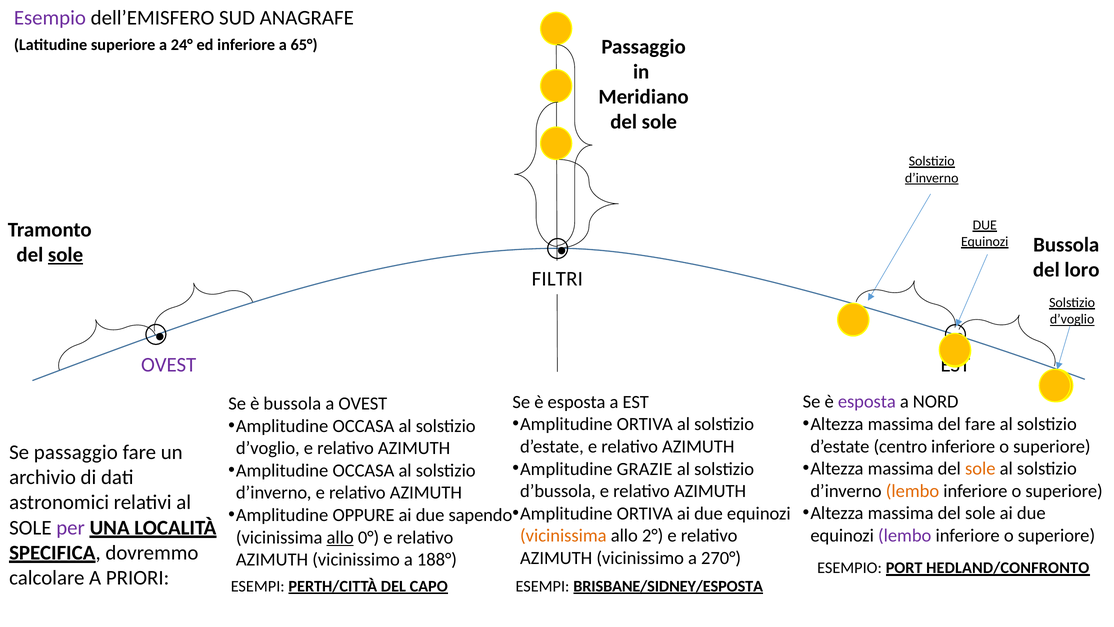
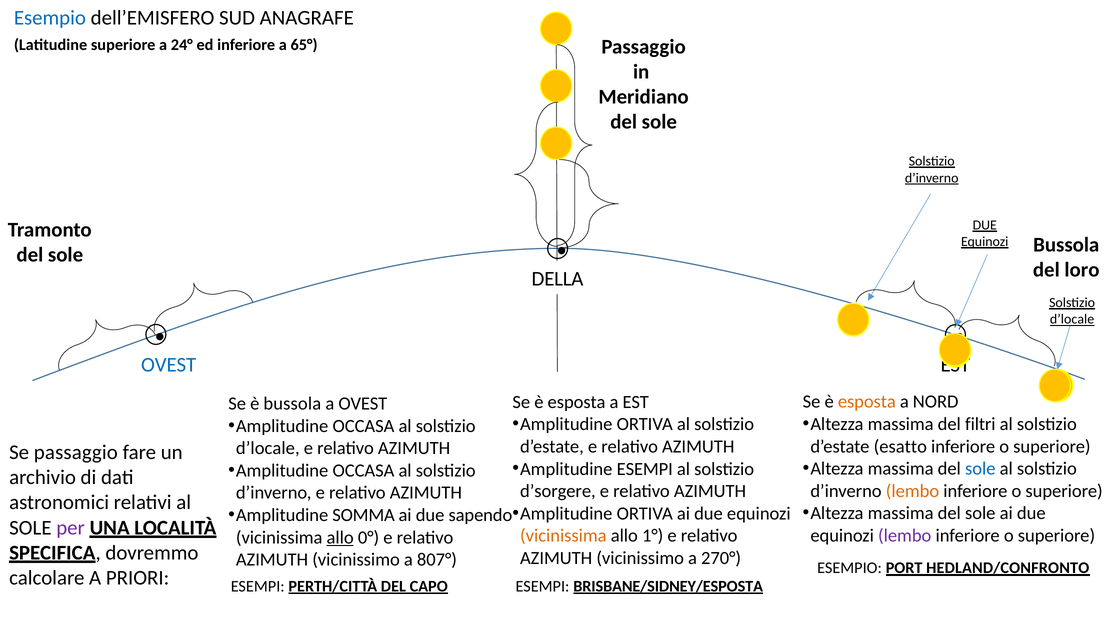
Esempio colour: purple -> blue (50, 18)
sole underline: present -> none (66, 255)
FILTRI: FILTRI -> DELLA (558, 279)
d’voglio: d’voglio -> d’locale (1072, 319)
OVEST colour: purple -> blue (169, 365)
esposta colour: purple -> orange (867, 402)
del fare: fare -> filtri (980, 424)
centro: centro -> esatto (900, 446)
d’voglio: d’voglio -> d’locale (268, 448)
sole colour: orange -> blue (980, 468)
Amplitudine GRAZIE: GRAZIE -> ESEMPI (645, 469)
d’bussola: d’bussola -> d’sorgere (558, 491)
OPPURE: OPPURE -> SOMMA (364, 515)
2°: 2° -> 1° (653, 535)
188°: 188° -> 807° (437, 559)
